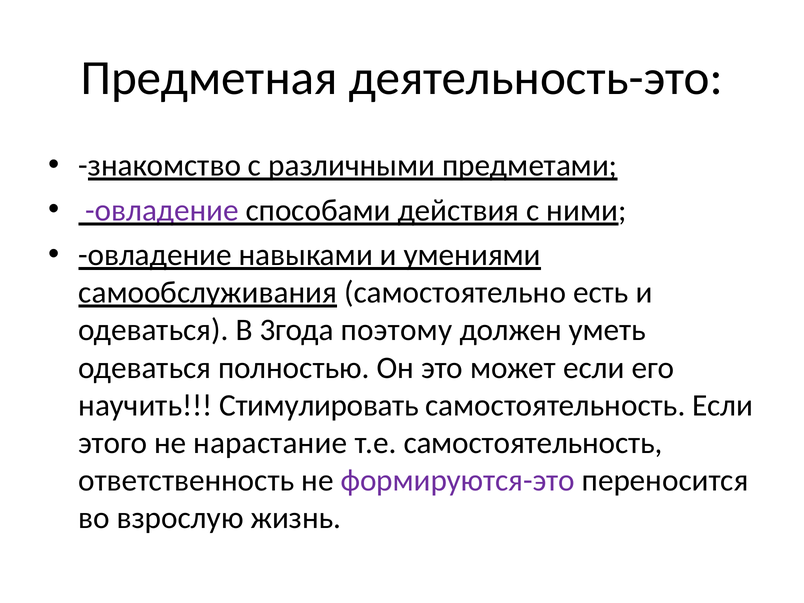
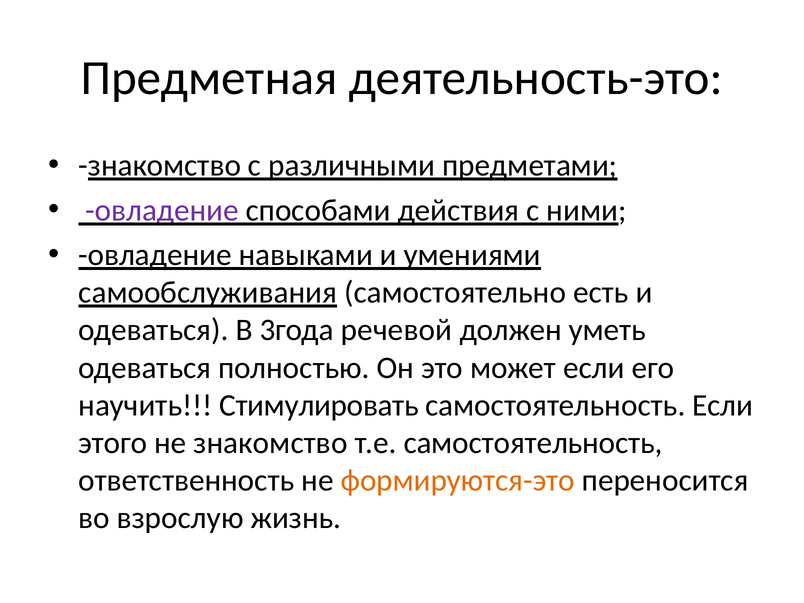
поэтому: поэтому -> речевой (397, 330)
не нарастание: нарастание -> знакомство (270, 443)
формируются-это colour: purple -> orange (458, 480)
